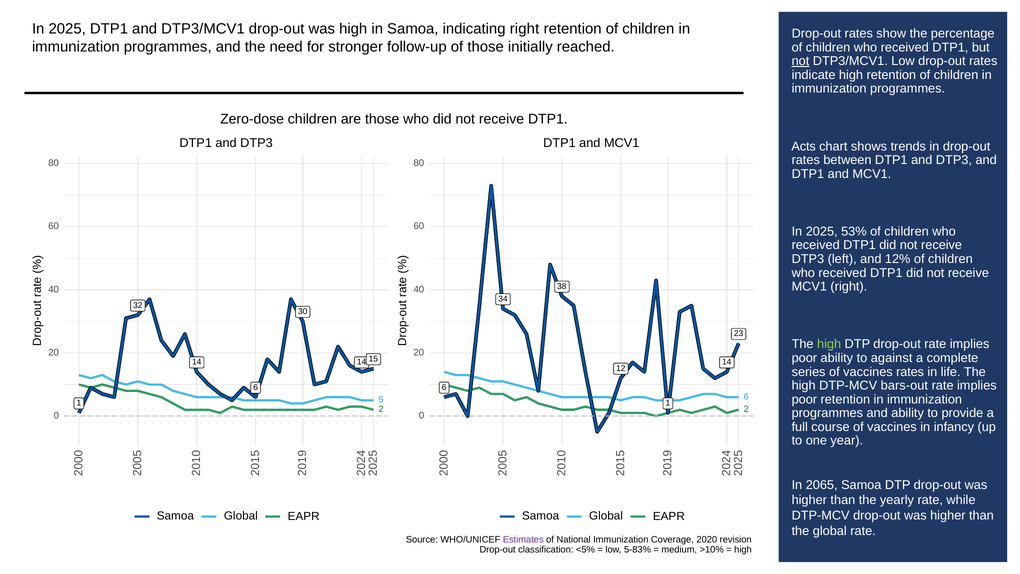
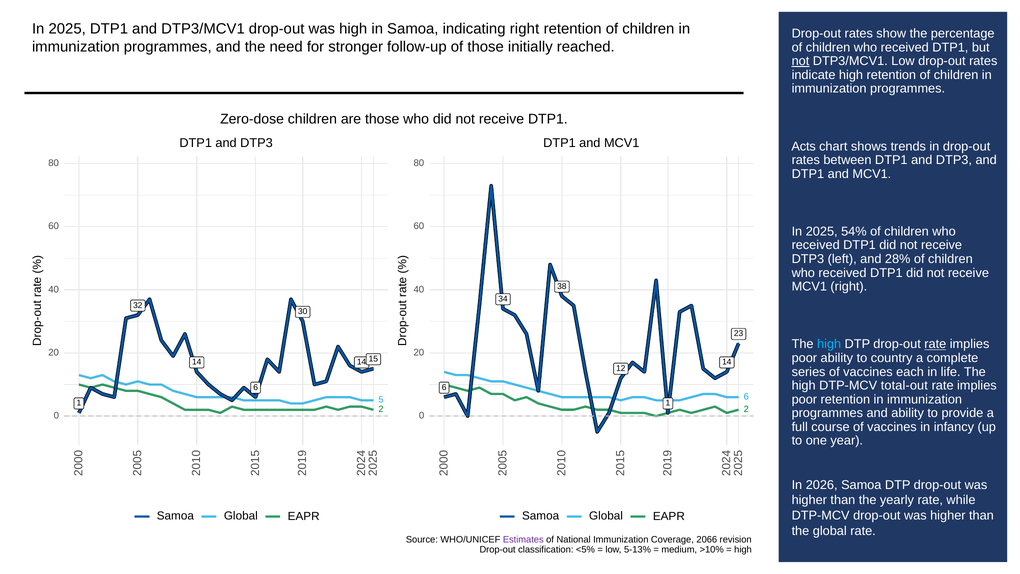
53%: 53% -> 54% (854, 231)
12%: 12% -> 28% (898, 259)
high colour: light green -> light blue (829, 344)
rate underline: none -> present (935, 344)
against: against -> country (892, 358)
vaccines rates: rates -> each (910, 372)
bars-out: bars-out -> total-out (904, 385)
2065: 2065 -> 2026 (822, 485)
2020: 2020 -> 2066 (707, 539)
5-83%: 5-83% -> 5-13% (638, 549)
